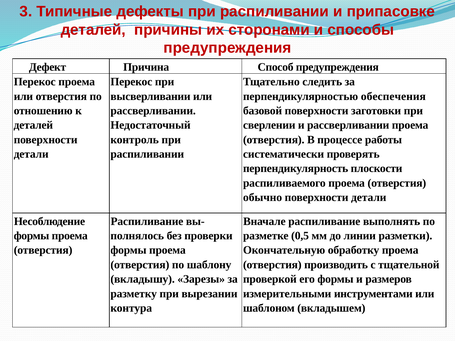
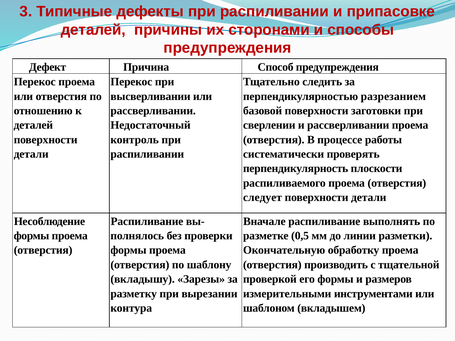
обеспечения: обеспечения -> разрезанием (393, 96)
обычно: обычно -> следует (263, 198)
